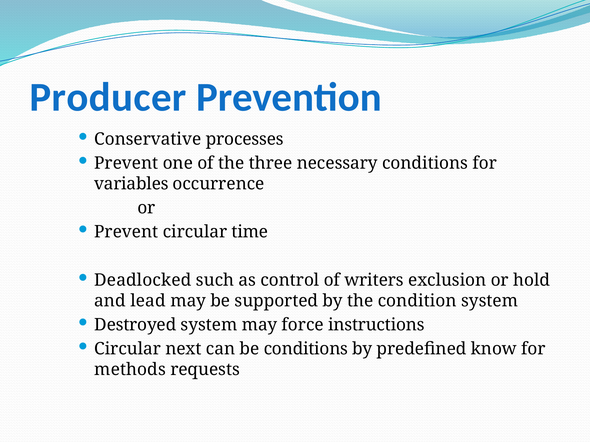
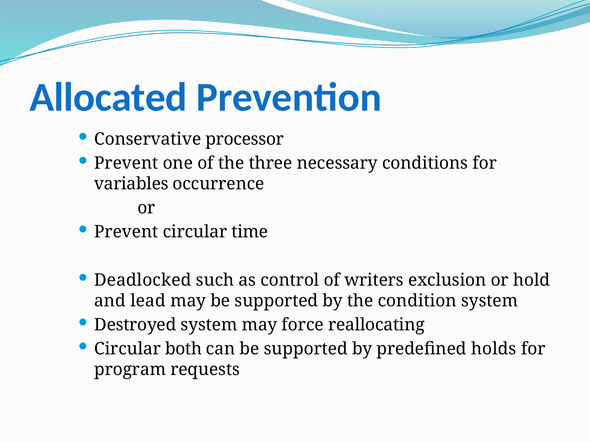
Producer: Producer -> Allocated (108, 97)
processes: processes -> processor (245, 139)
instructions: instructions -> reallocating (376, 325)
next: next -> both (184, 349)
can be conditions: conditions -> supported (306, 349)
know: know -> holds (494, 349)
methods: methods -> program (130, 370)
